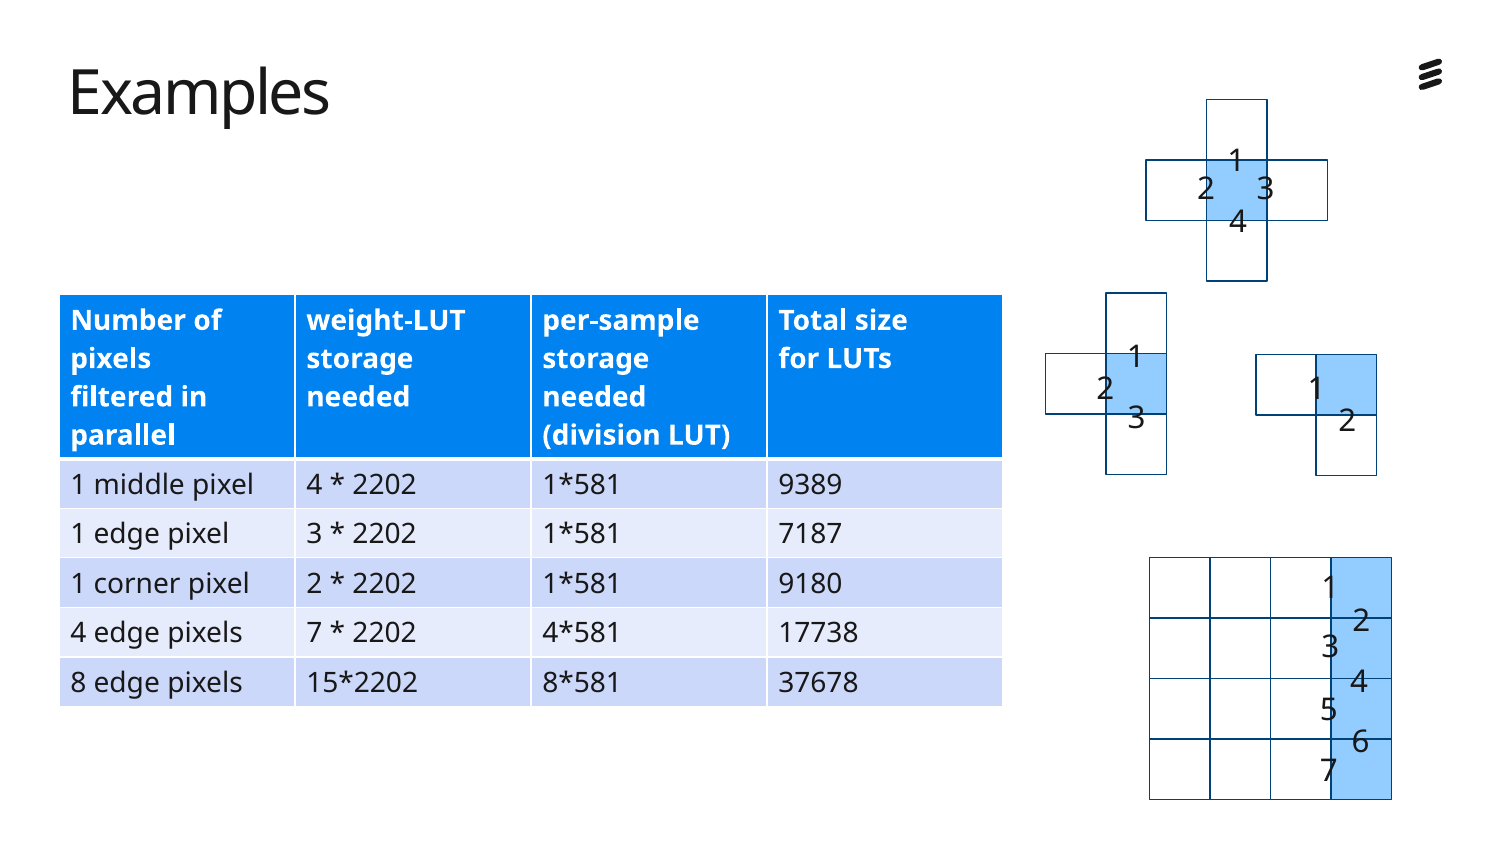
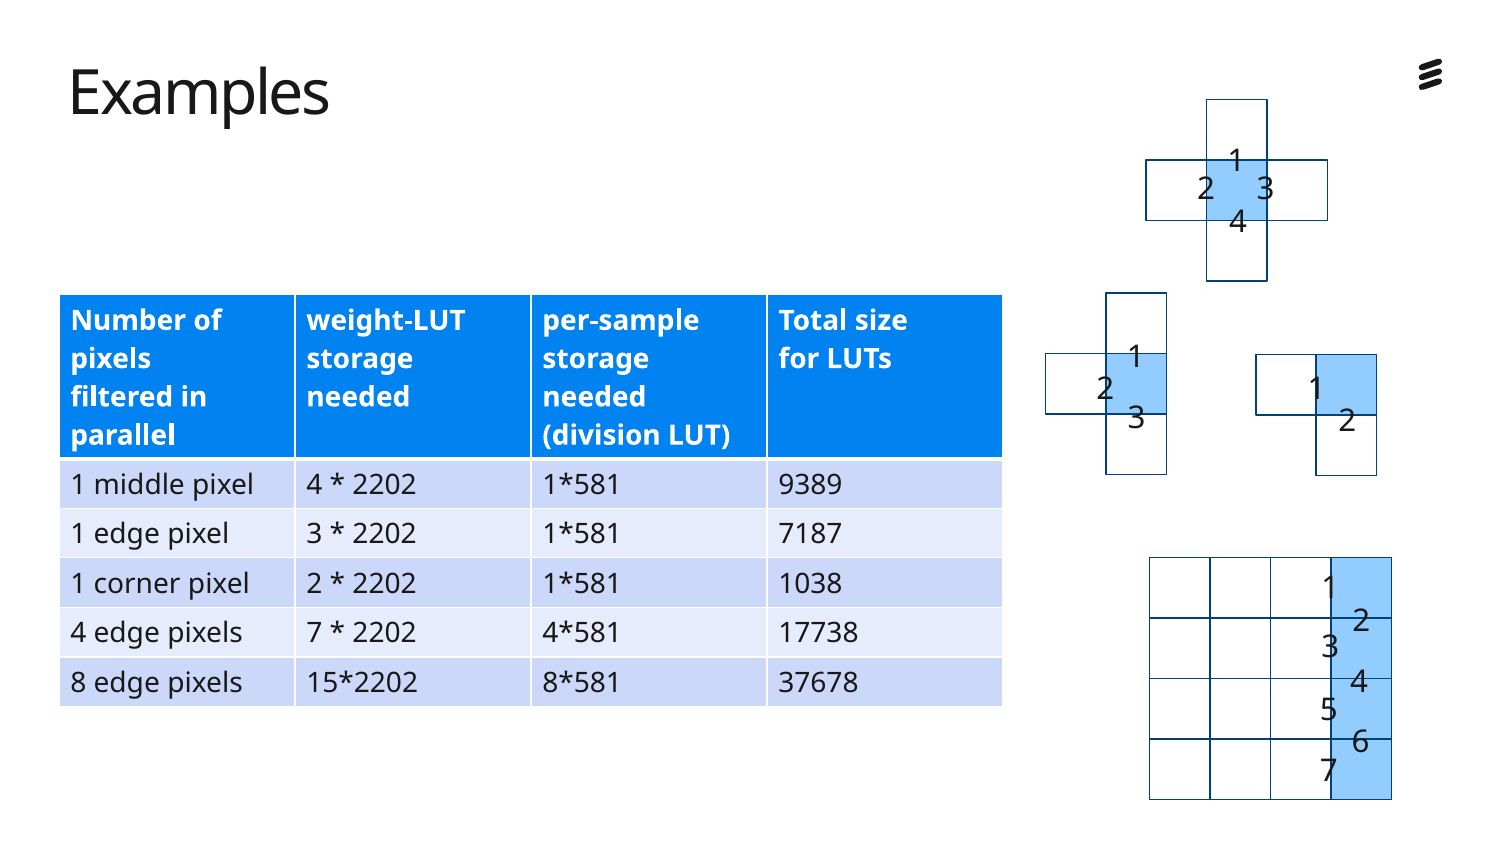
9180: 9180 -> 1038 (810, 584)
